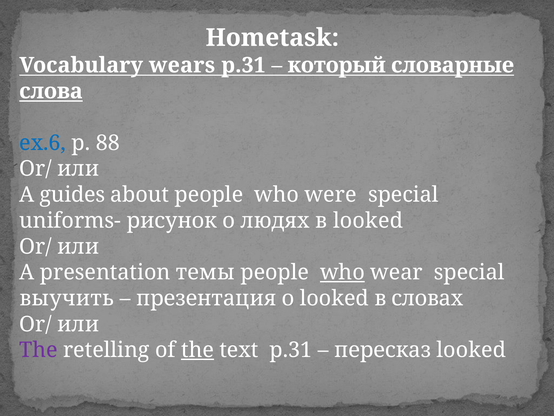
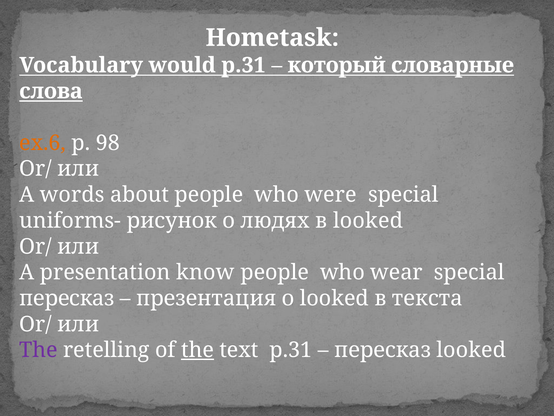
wears: wears -> would (182, 65)
ex.6 colour: blue -> orange (43, 143)
88: 88 -> 98 (108, 143)
guides: guides -> words (72, 195)
темы: темы -> know (205, 272)
who underline: present -> none (342, 272)
выучить: выучить -> пересказ (67, 298)
словах: словах -> текста (427, 298)
